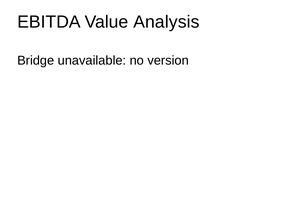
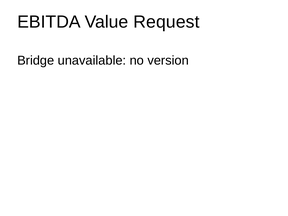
Analysis: Analysis -> Request (166, 22)
